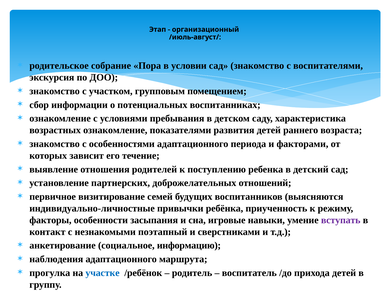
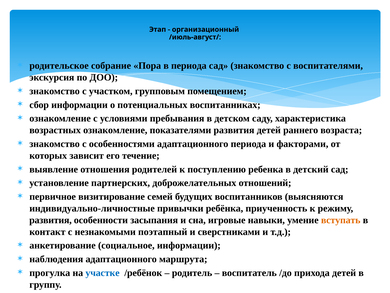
в условии: условии -> периода (189, 66)
факторы: факторы -> развития (50, 220)
вступать colour: purple -> orange (341, 220)
социальное информацию: информацию -> информации (189, 245)
